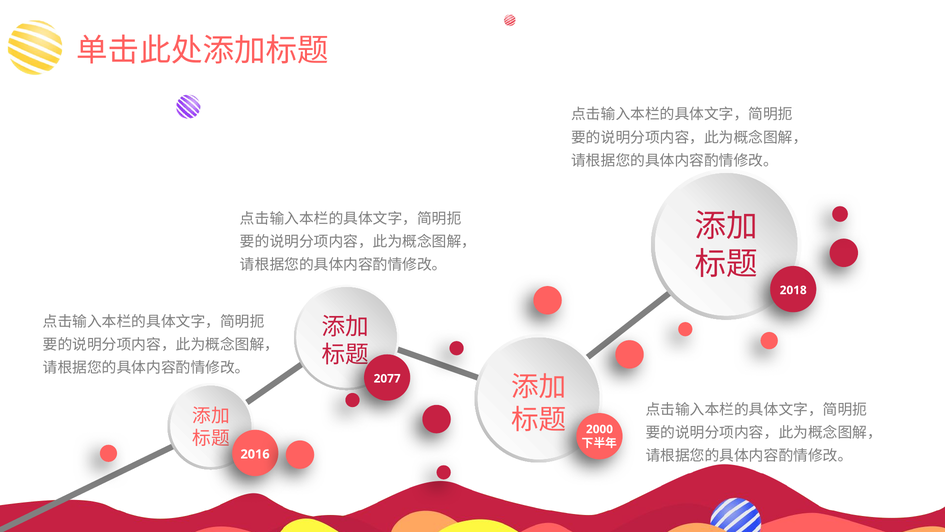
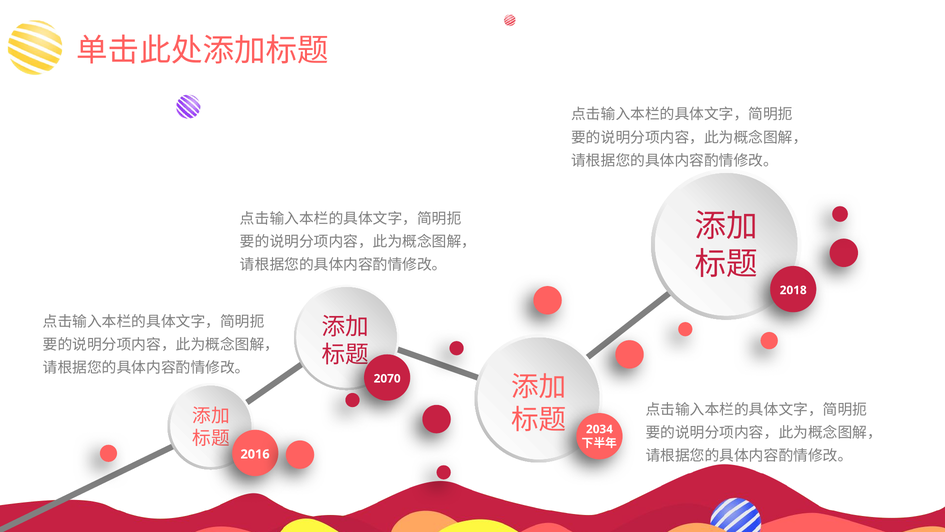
2077: 2077 -> 2070 (387, 378)
2000: 2000 -> 2034 (599, 429)
